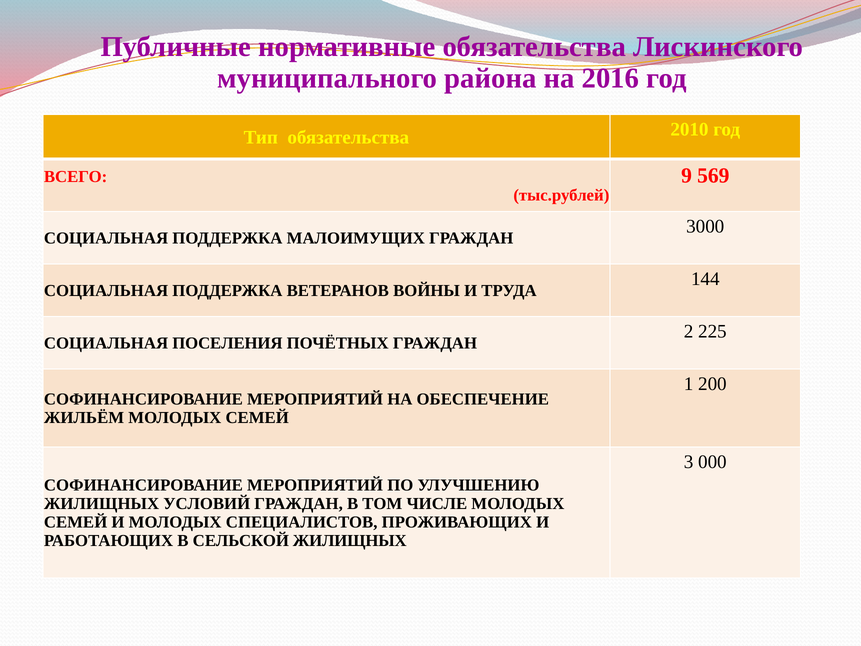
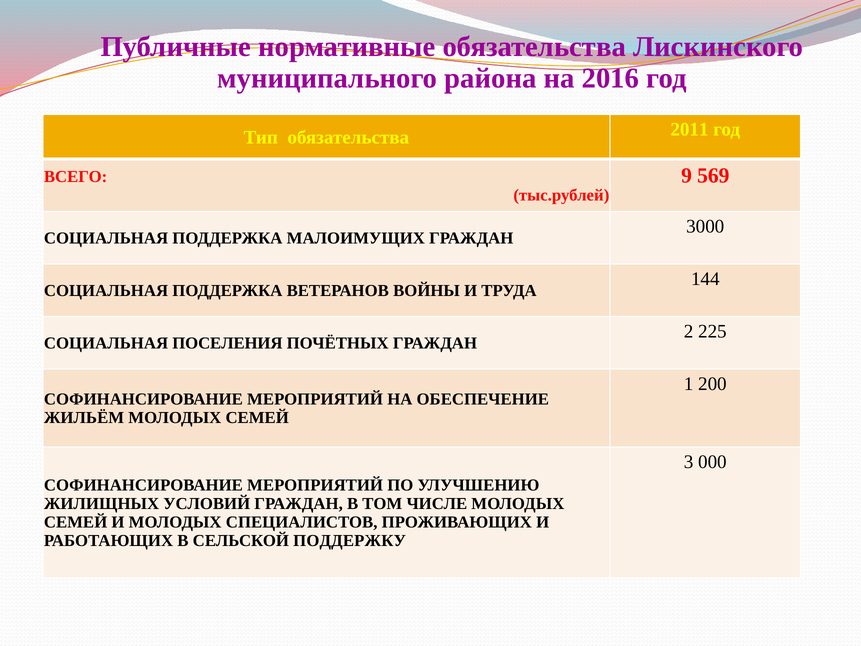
2010: 2010 -> 2011 (690, 129)
СЕЛЬСКОЙ ЖИЛИЩНЫХ: ЖИЛИЩНЫХ -> ПОДДЕРЖКУ (350, 541)
